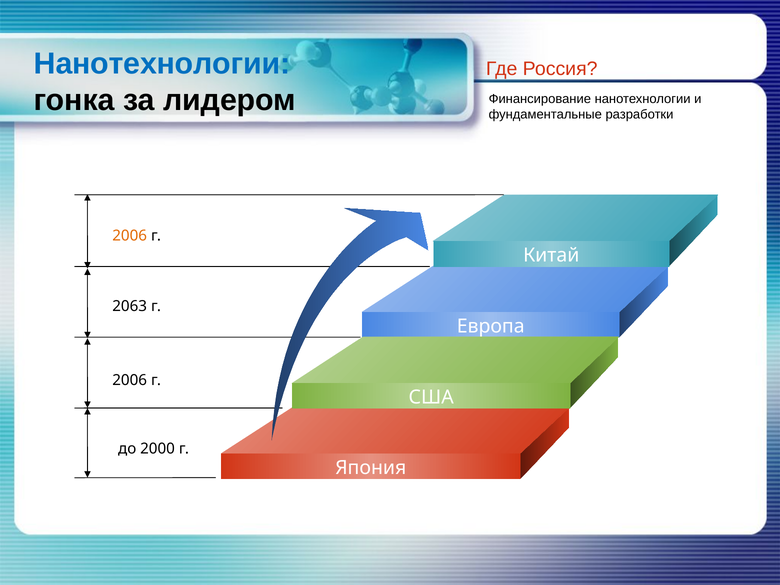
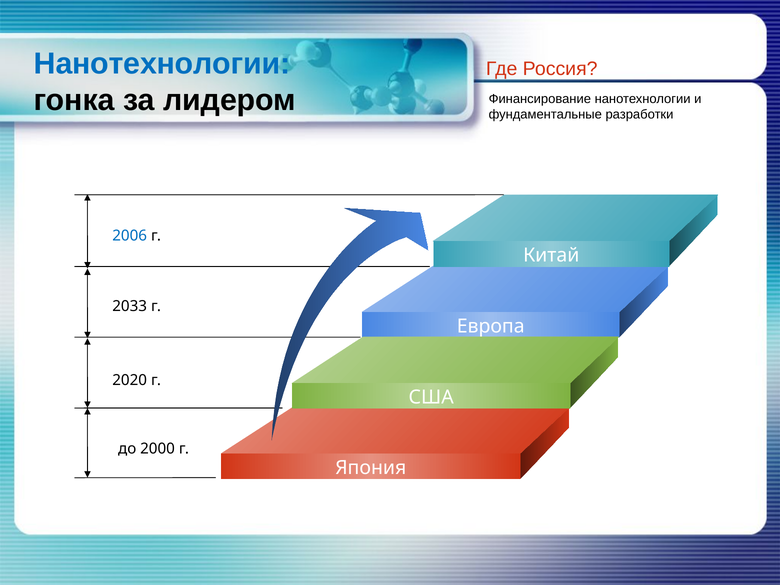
2006 colour: orange -> blue (130, 236)
2063: 2063 -> 2033 (130, 306)
2006: 2006 -> 2020 (130, 380)
